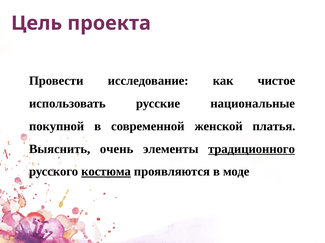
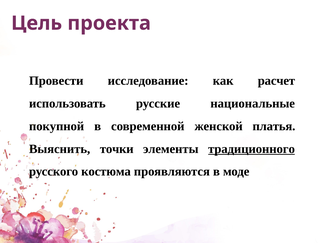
чистое: чистое -> расчет (276, 81)
очень: очень -> точки (117, 149)
костюма underline: present -> none (106, 172)
